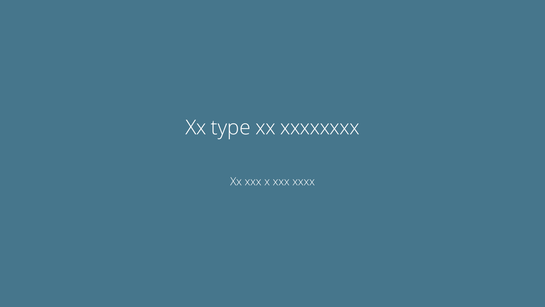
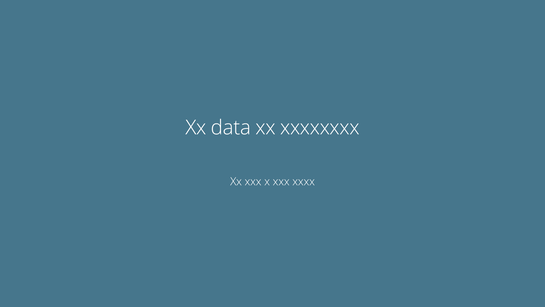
type: type -> data (231, 128)
